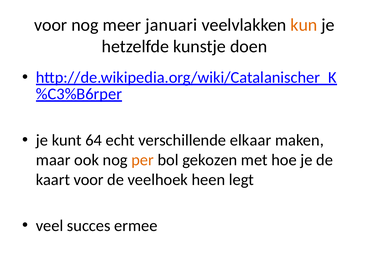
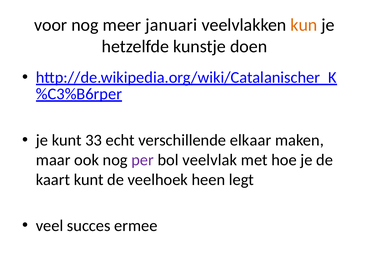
64: 64 -> 33 (94, 140)
per colour: orange -> purple (143, 160)
gekozen: gekozen -> veelvlak (210, 160)
kaart voor: voor -> kunt (89, 179)
